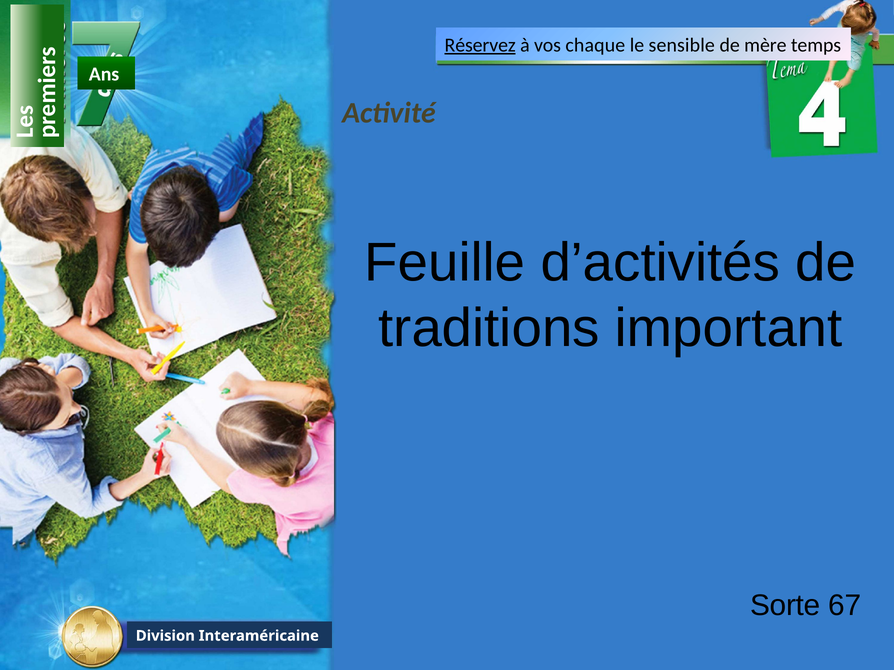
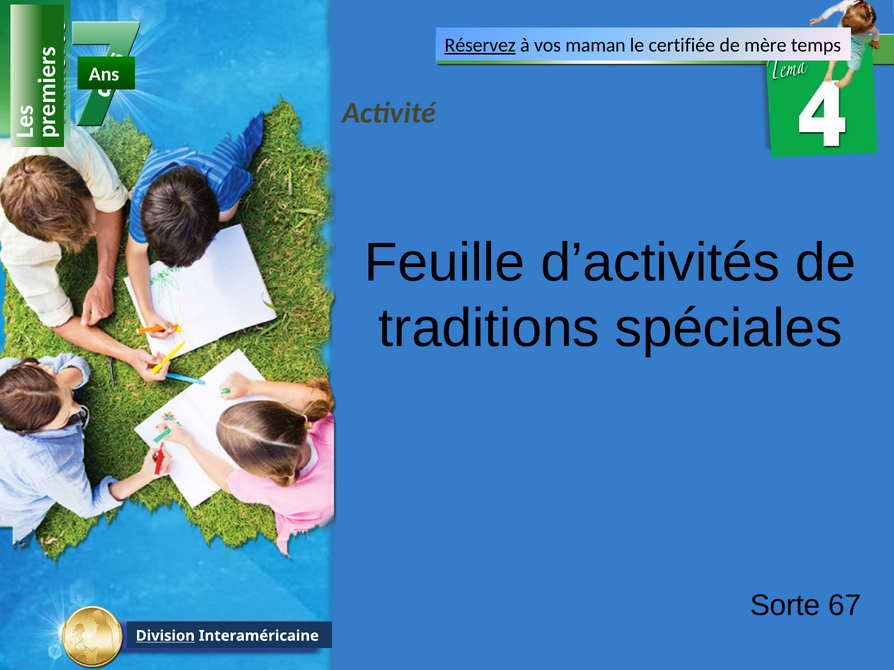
chaque: chaque -> maman (595, 45)
sensible: sensible -> certifiée (682, 45)
important: important -> spéciales (729, 328)
Division underline: none -> present (165, 636)
